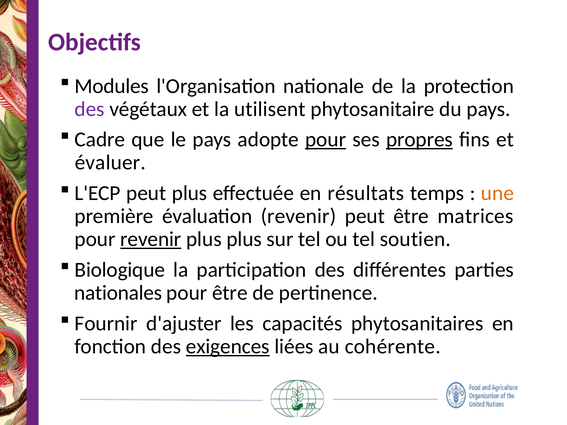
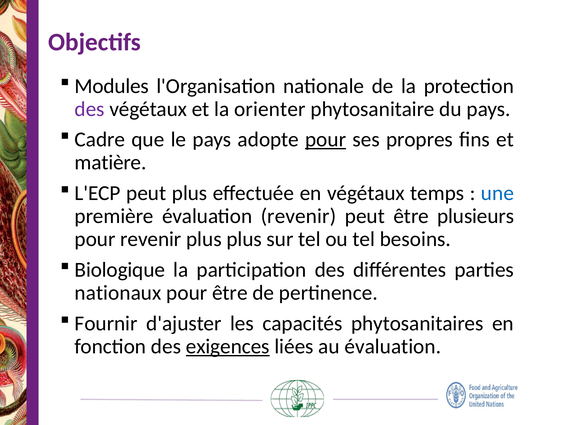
utilisent: utilisent -> orienter (270, 109)
propres underline: present -> none (419, 140)
évaluer: évaluer -> matière (111, 163)
en résultats: résultats -> végétaux (366, 193)
une colour: orange -> blue (497, 193)
matrices: matrices -> plusieurs (476, 216)
revenir underline: present -> none (151, 239)
soutien: soutien -> besoins (415, 239)
nationales: nationales -> nationaux (118, 293)
au cohérente: cohérente -> évaluation (393, 347)
